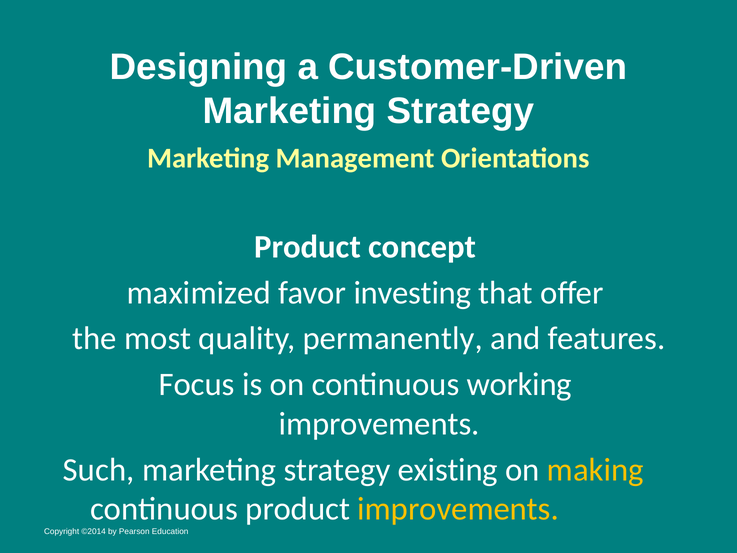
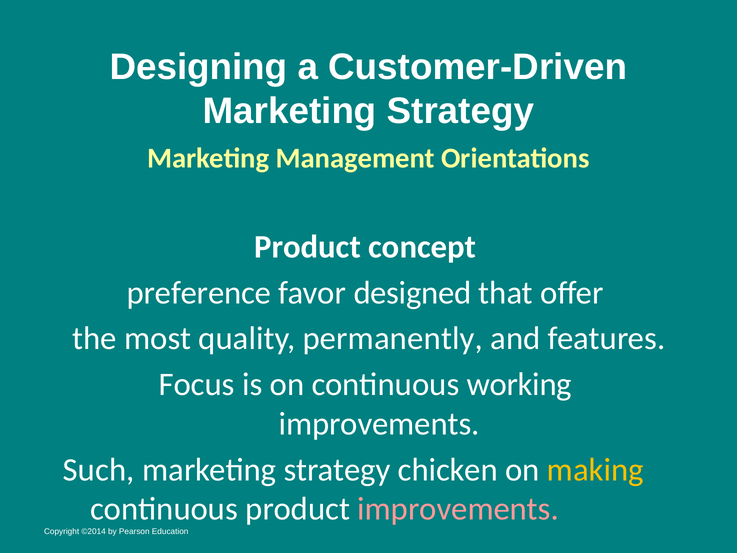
maximized: maximized -> preference (199, 293)
investing: investing -> designed (412, 293)
existing: existing -> chicken (448, 470)
improvements colour: yellow -> pink (458, 509)
